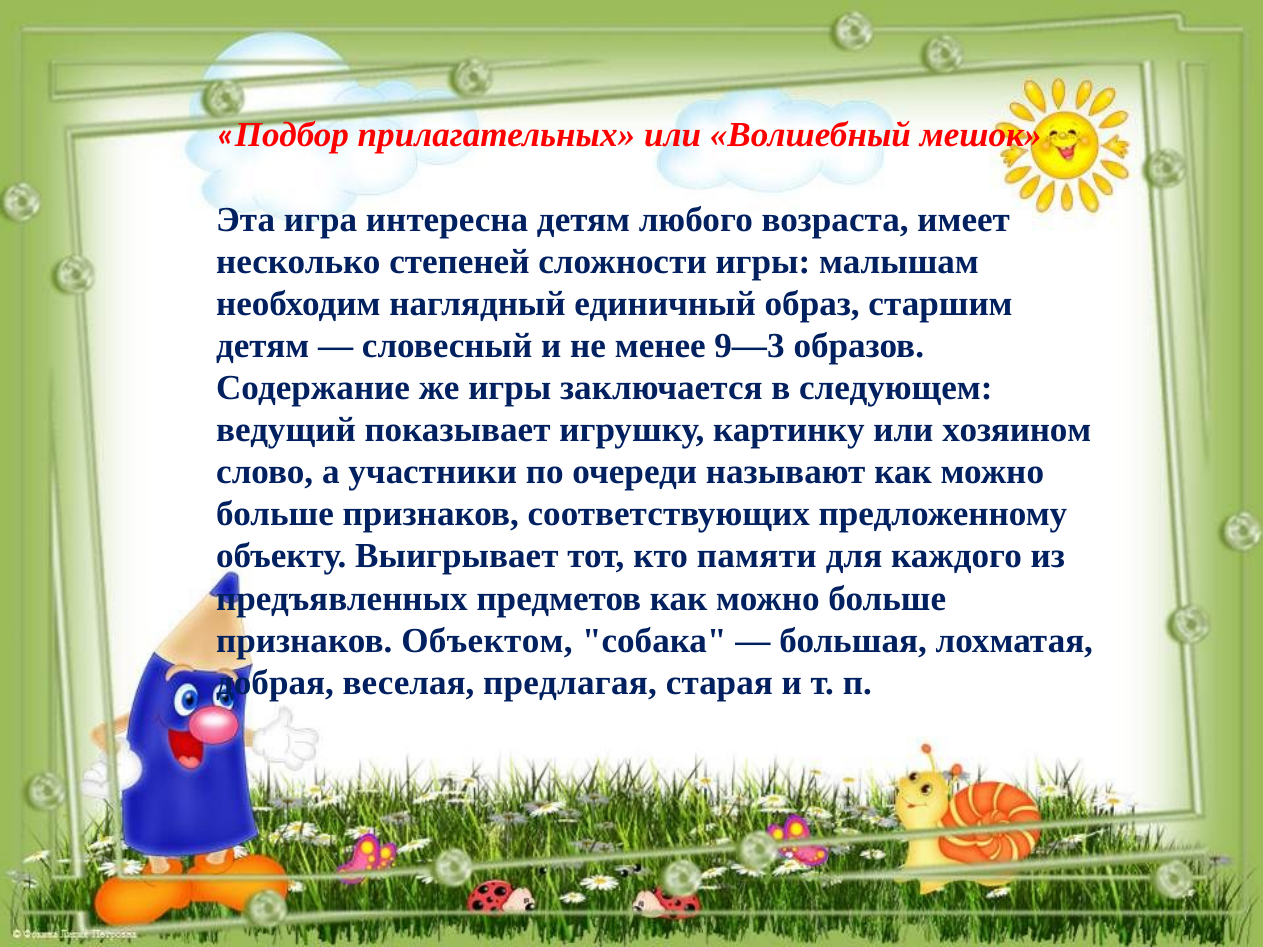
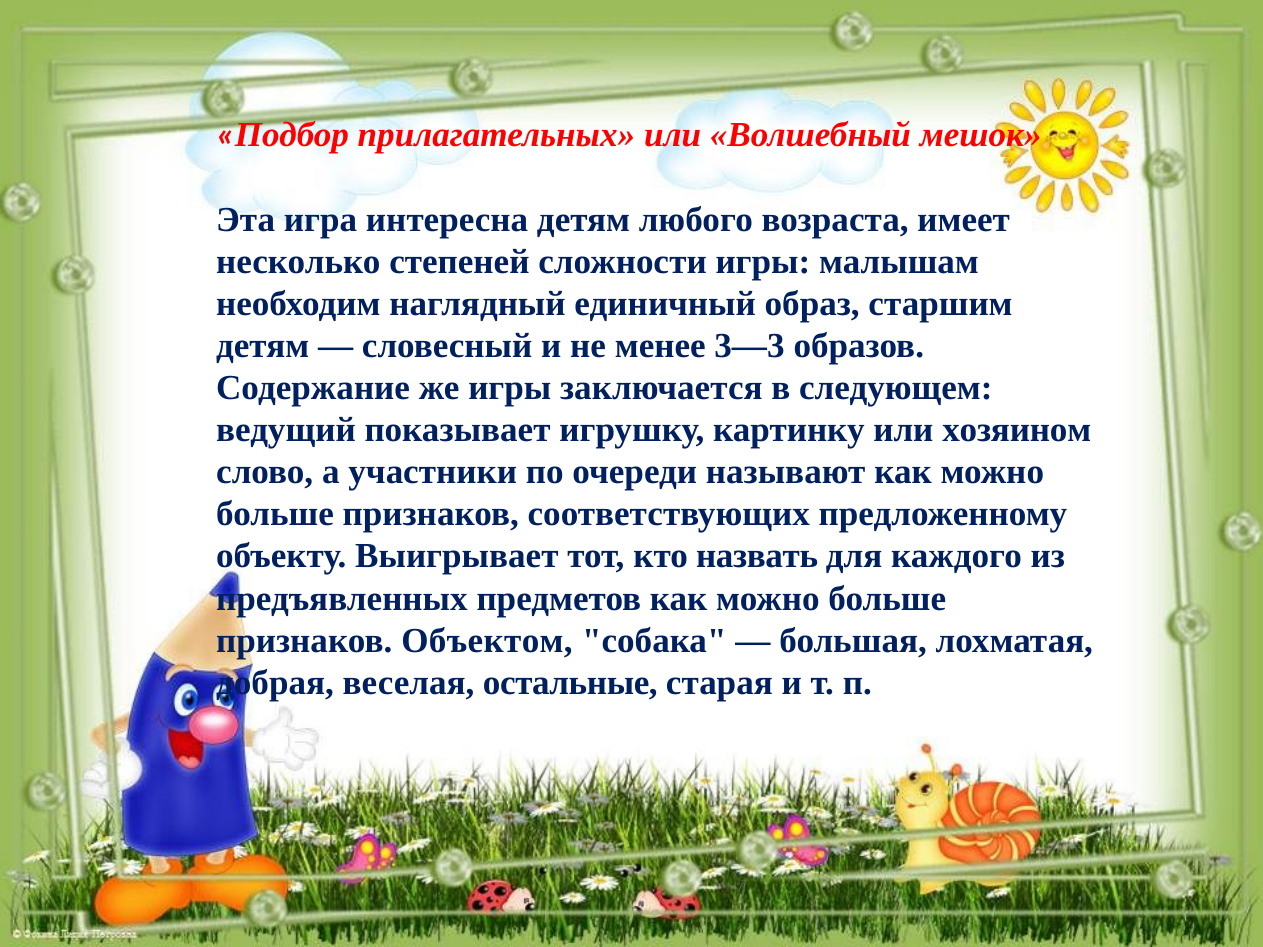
9—3: 9—3 -> 3—3 (750, 346)
памяти: памяти -> назвать (757, 556)
предлагая: предлагая -> остальные (570, 683)
